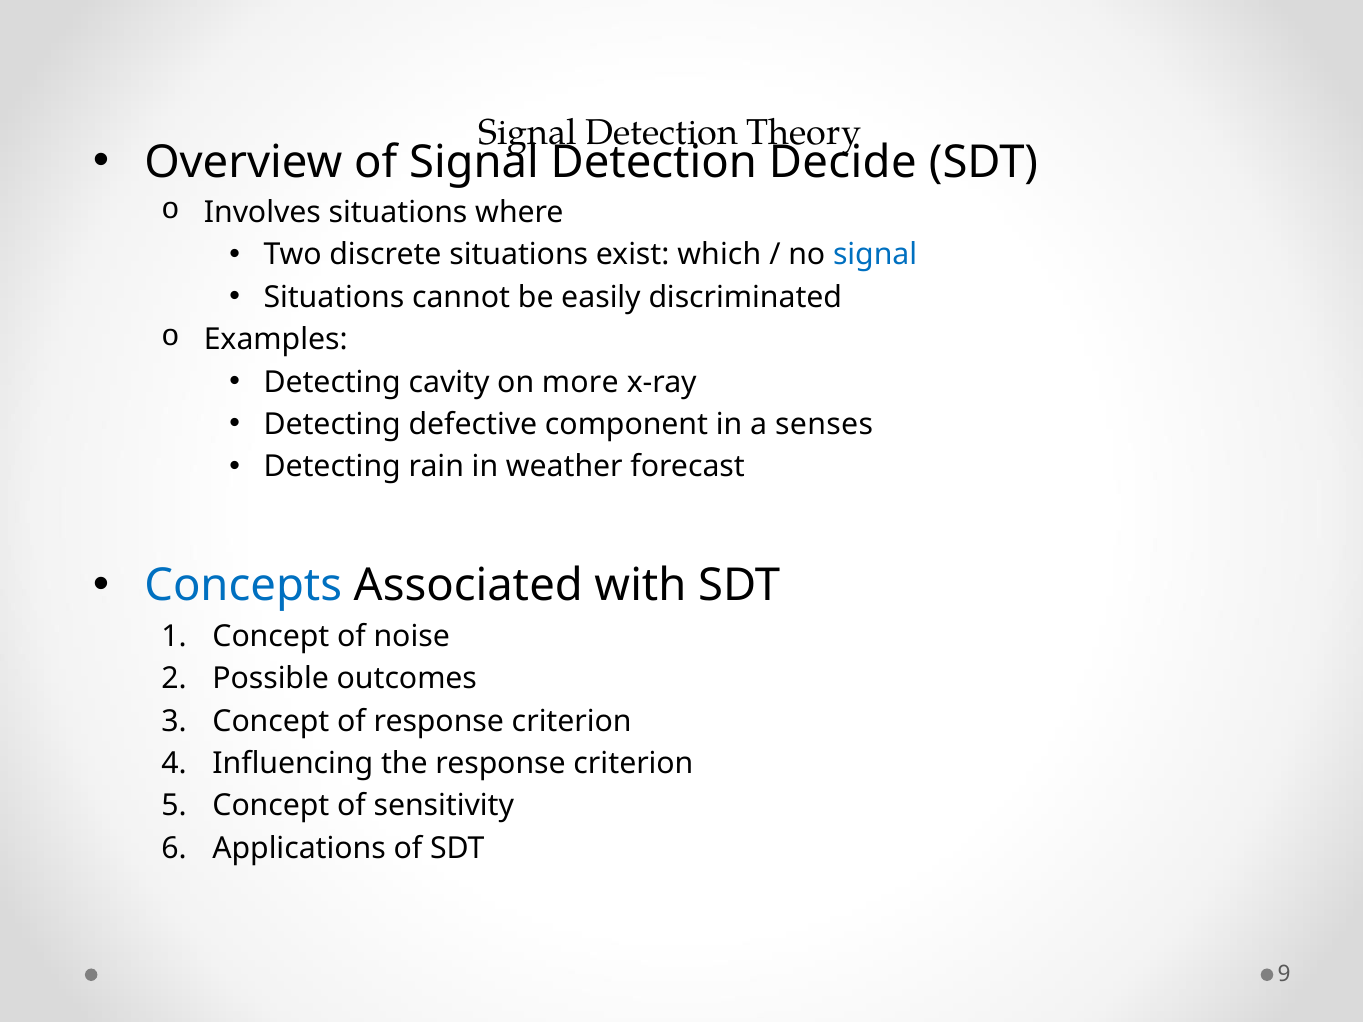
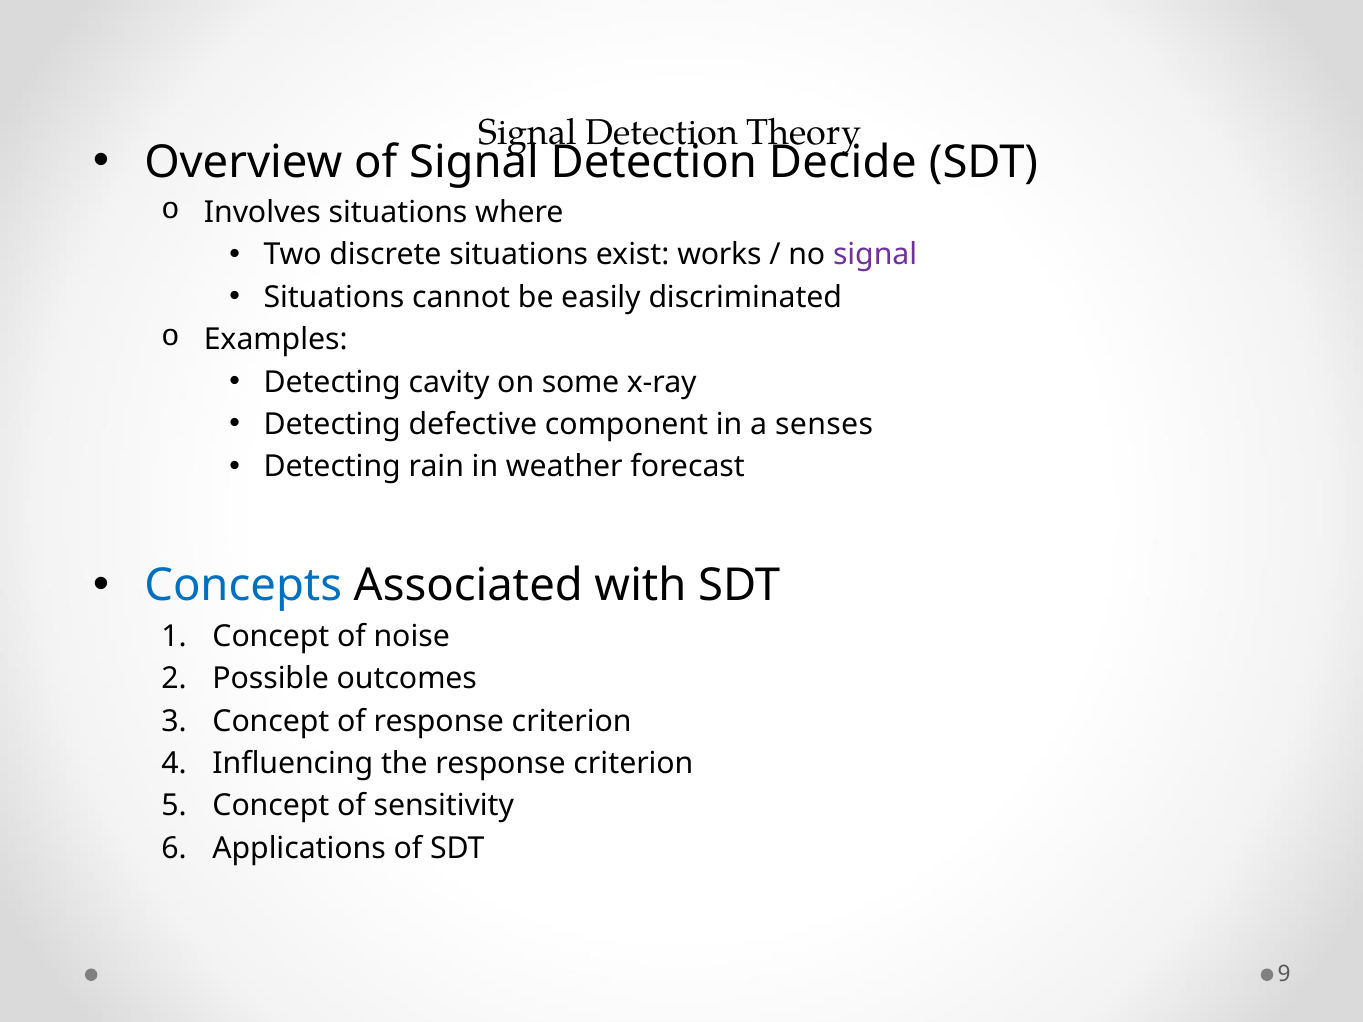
which: which -> works (719, 255)
signal colour: blue -> purple (875, 255)
more: more -> some (581, 382)
